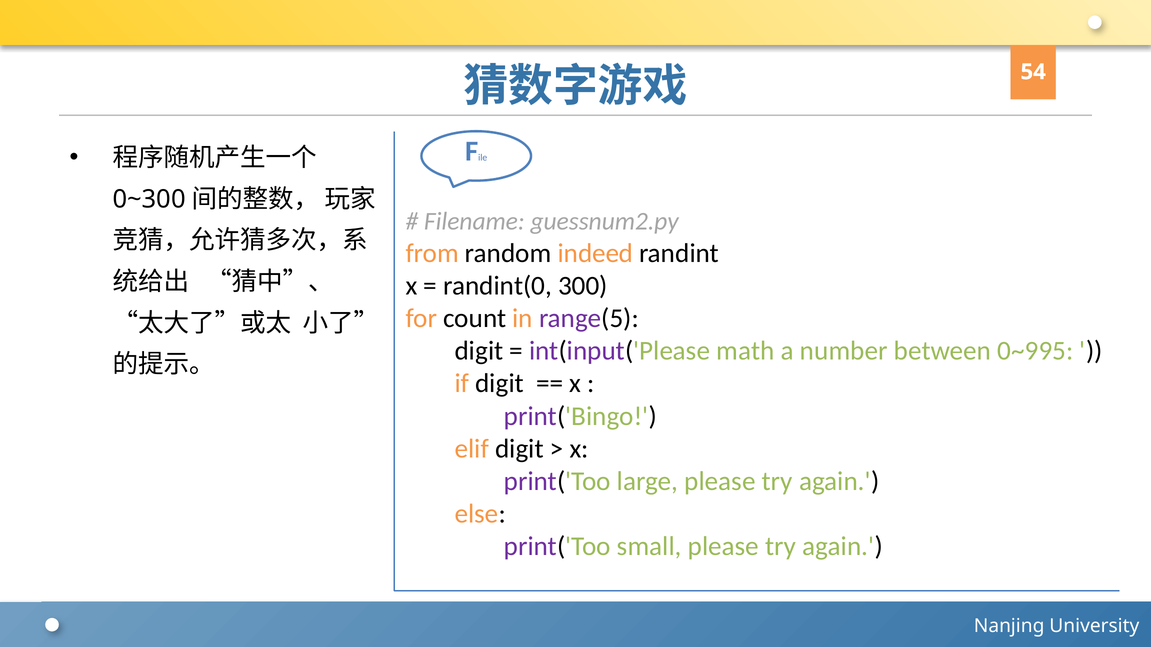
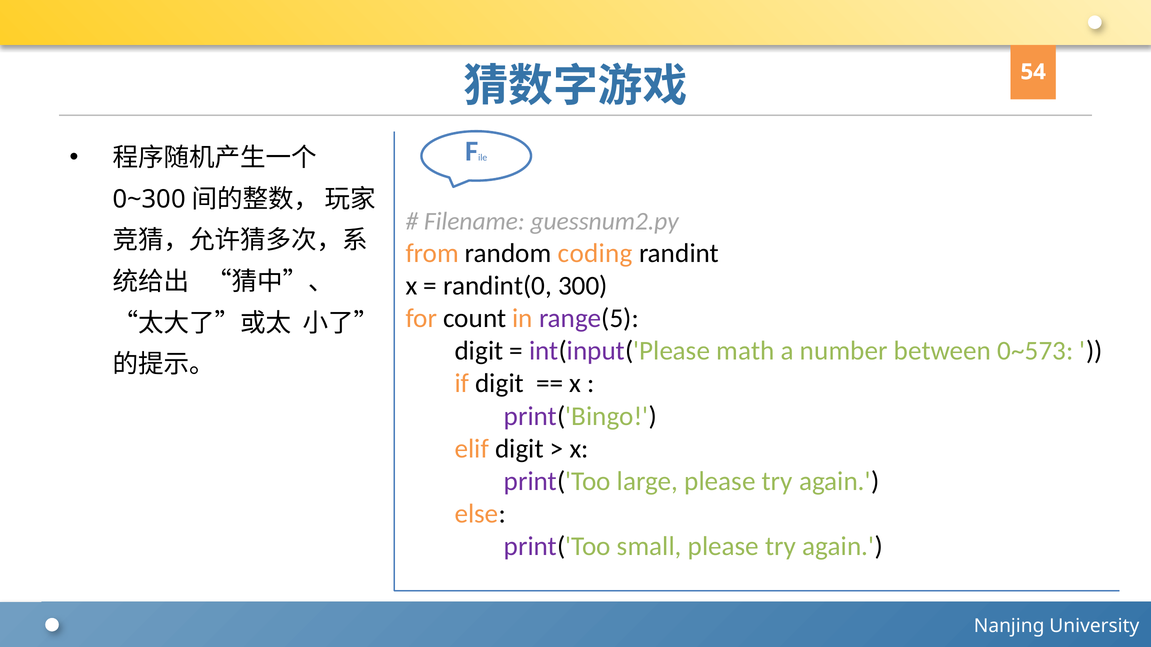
indeed: indeed -> coding (595, 253)
0~995: 0~995 -> 0~573 (1035, 351)
